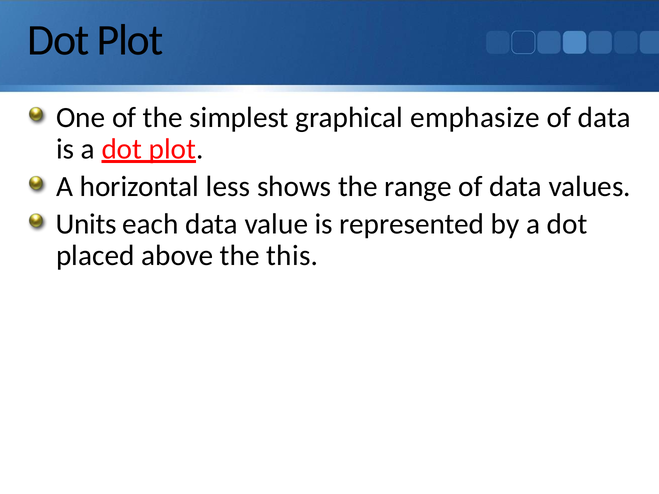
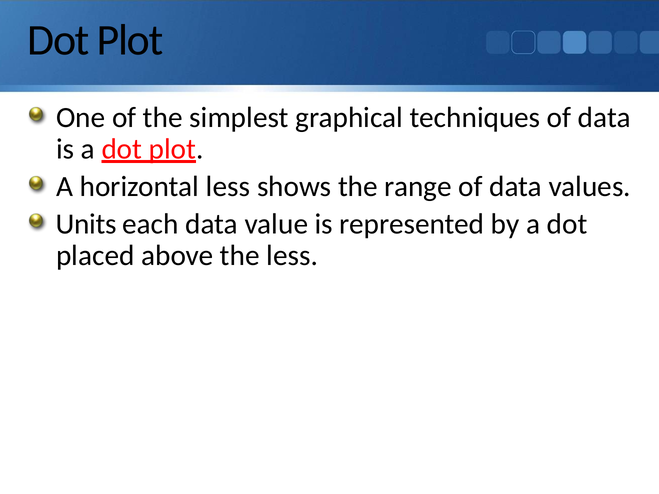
emphasize: emphasize -> techniques (475, 117)
the this: this -> less (292, 256)
